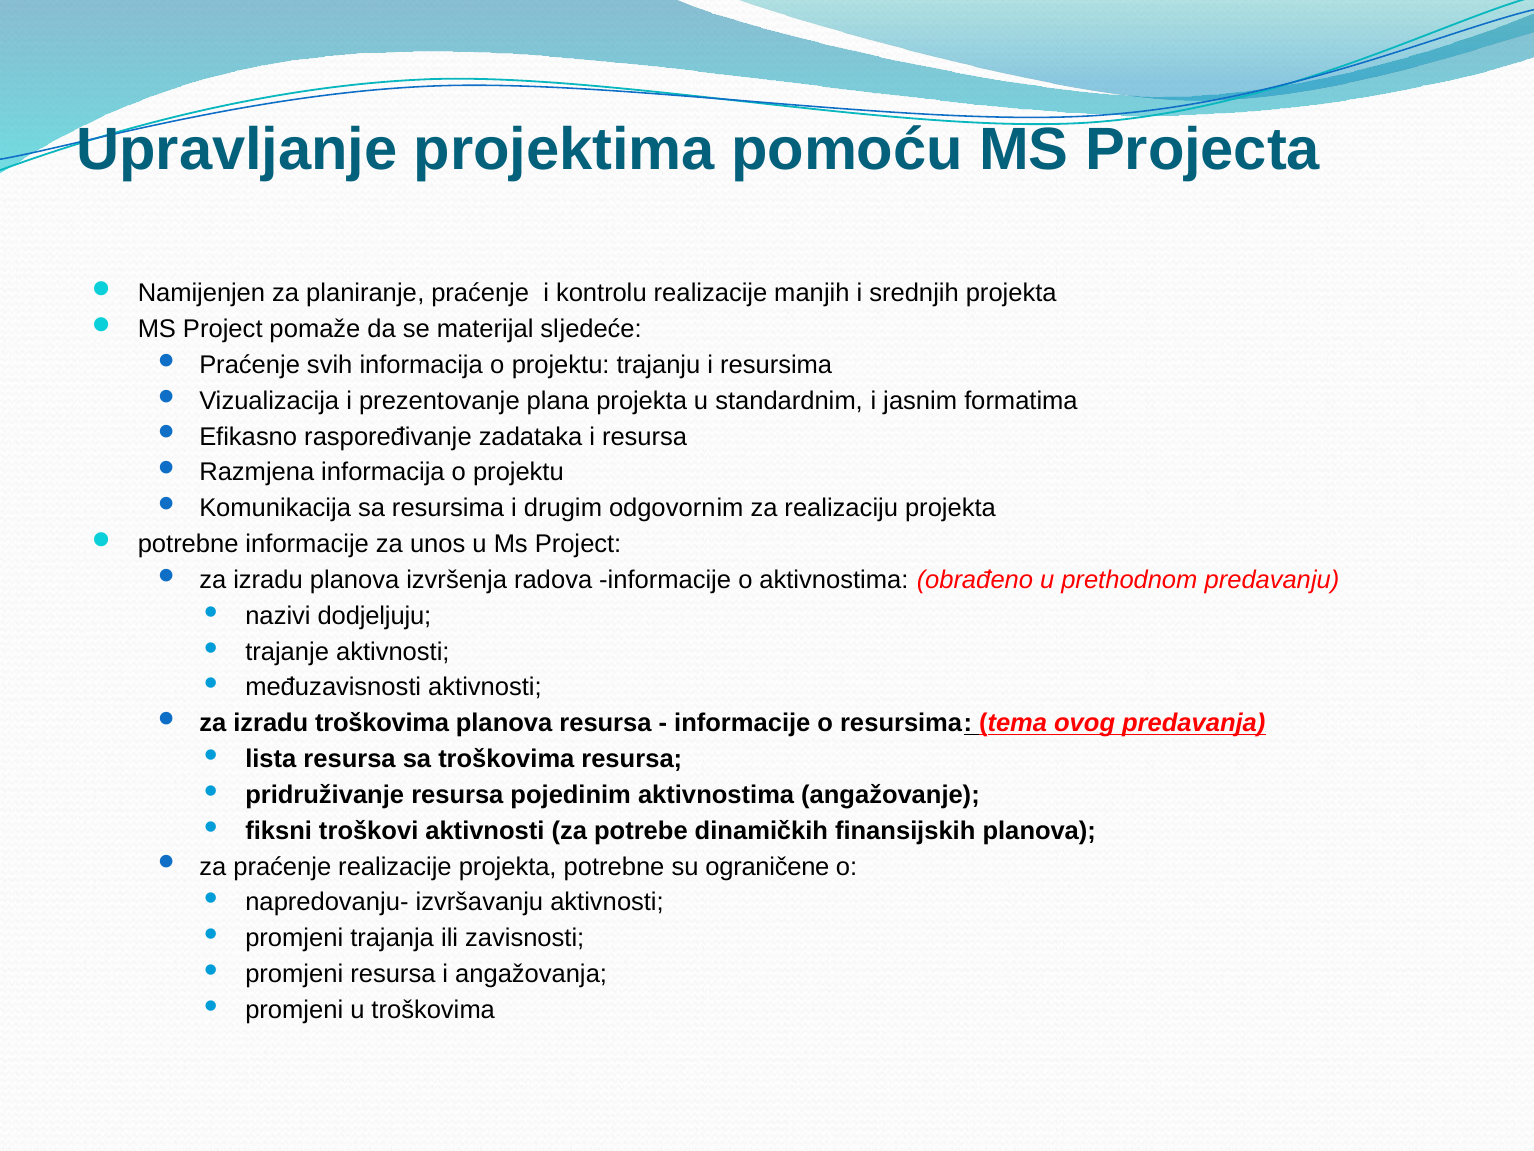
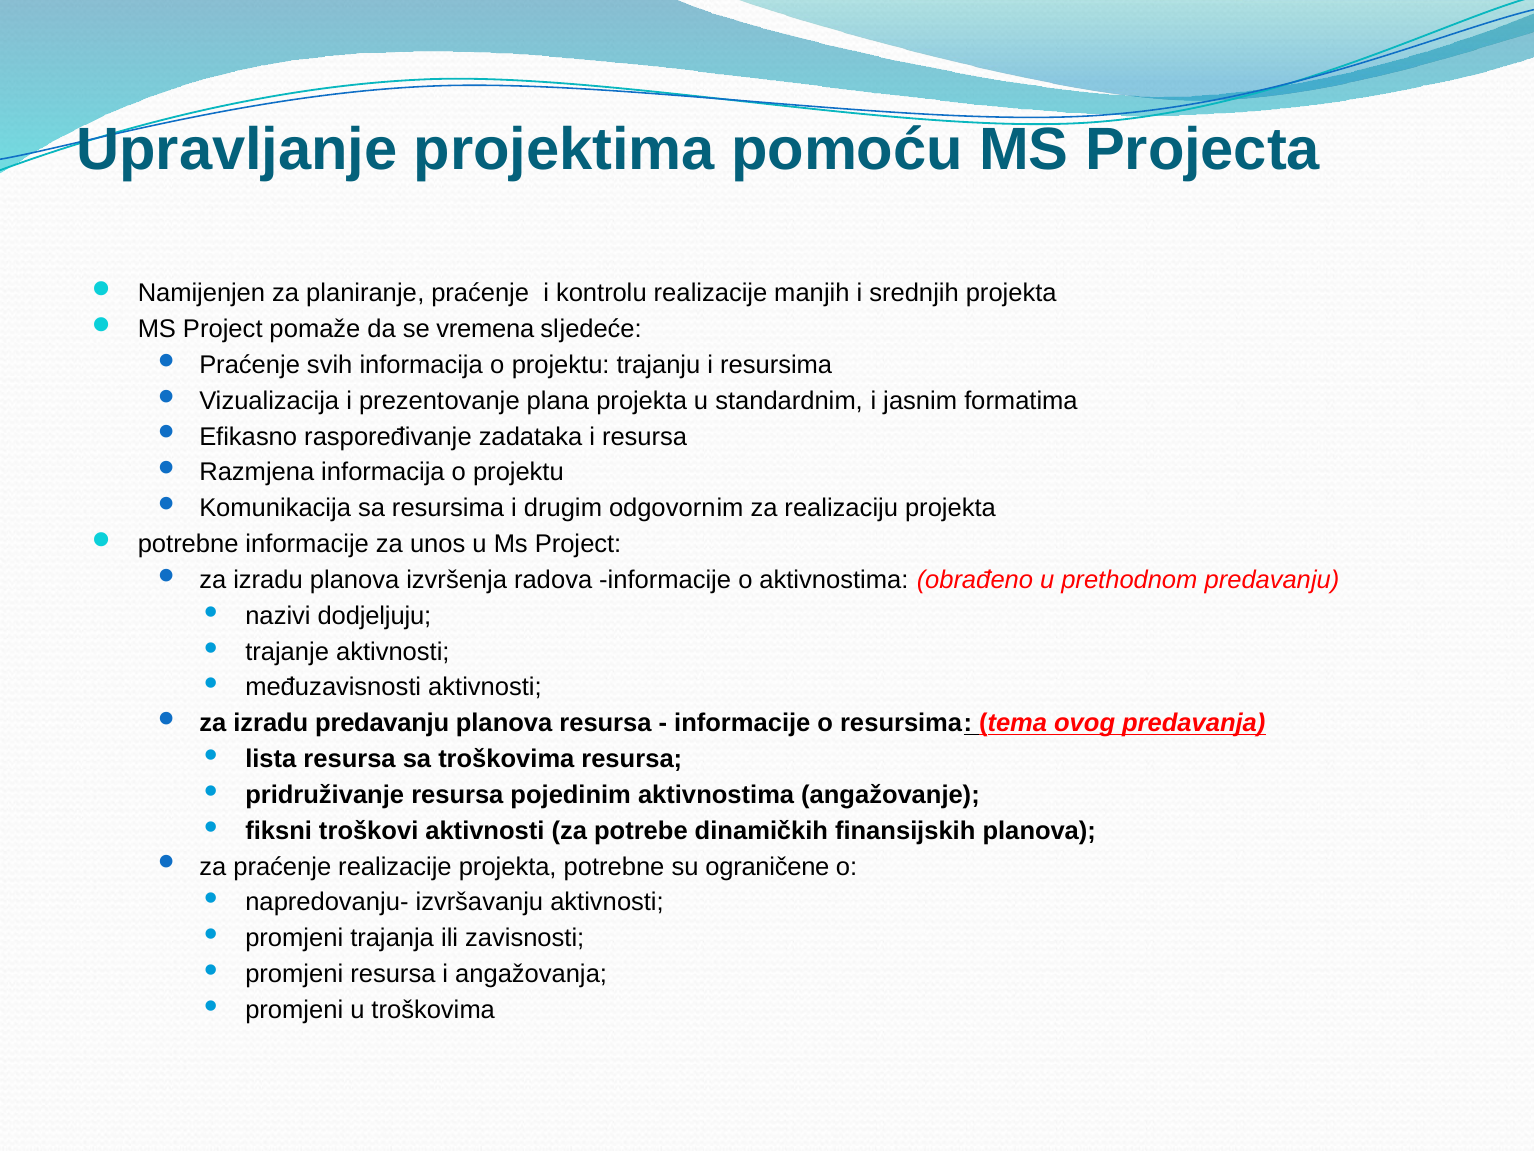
materijal: materijal -> vremena (485, 329)
izradu troškovima: troškovima -> predavanju (382, 723)
